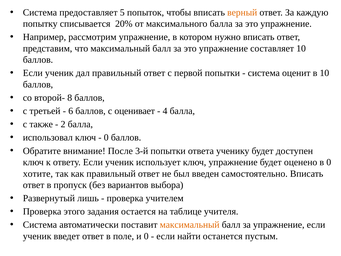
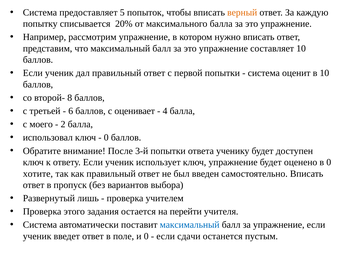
также: также -> моего (41, 124)
таблице: таблице -> перейти (186, 211)
максимальный colour: orange -> blue (190, 225)
найти: найти -> сдачи (189, 236)
